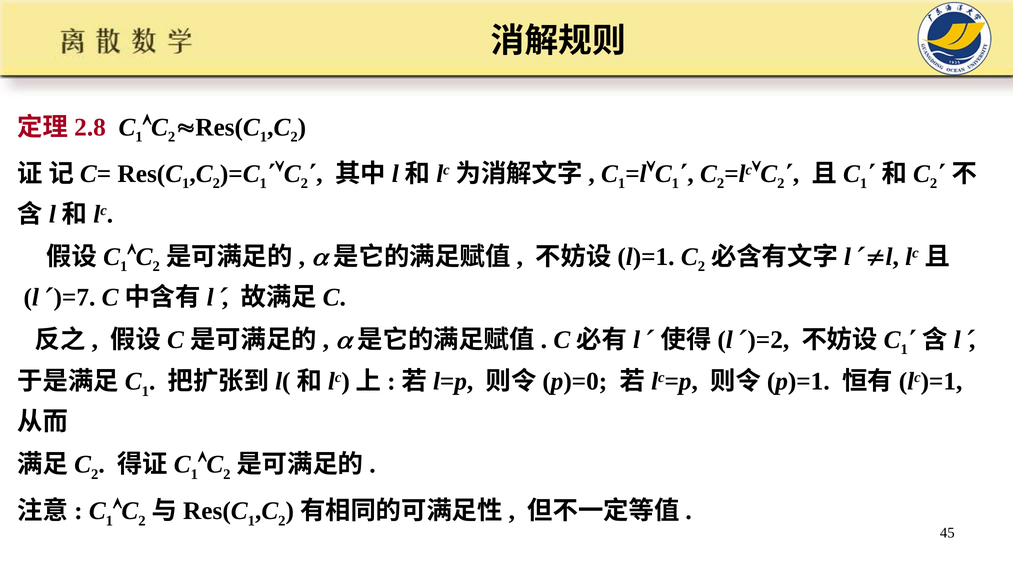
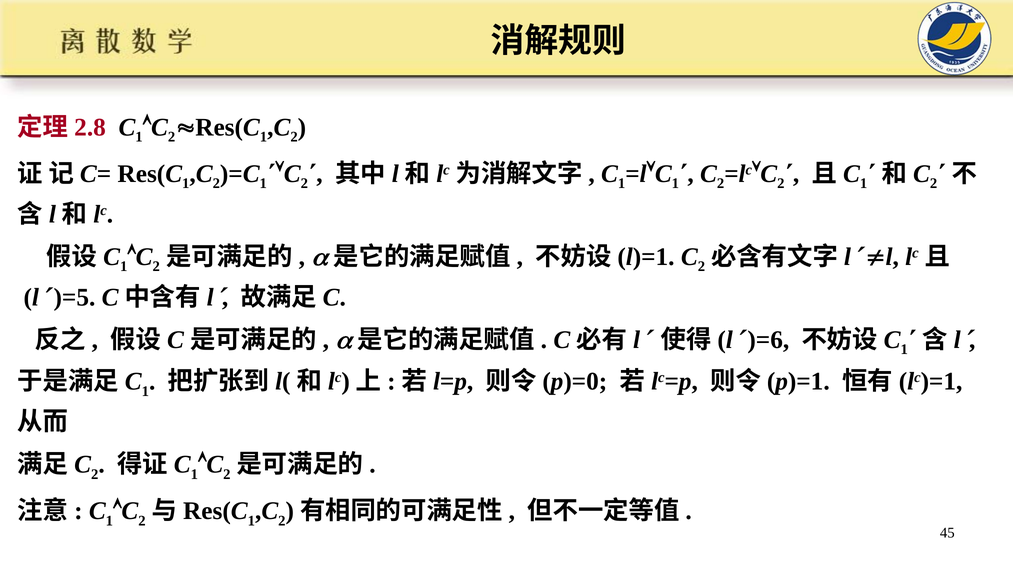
)=7: )=7 -> )=5 (74, 297)
)=2: )=2 -> )=6 (768, 340)
